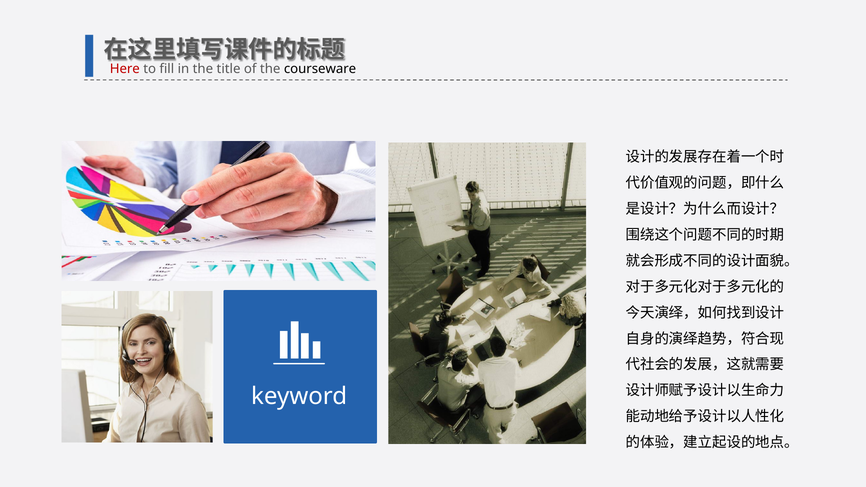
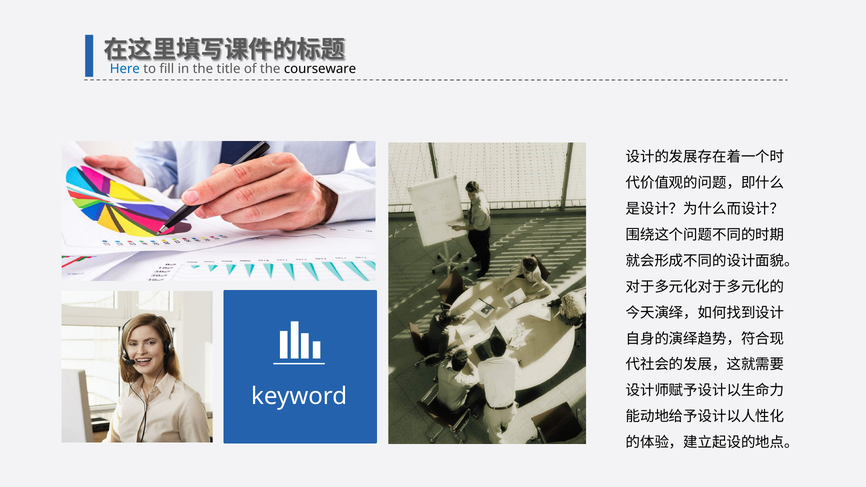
Here colour: red -> blue (125, 69)
